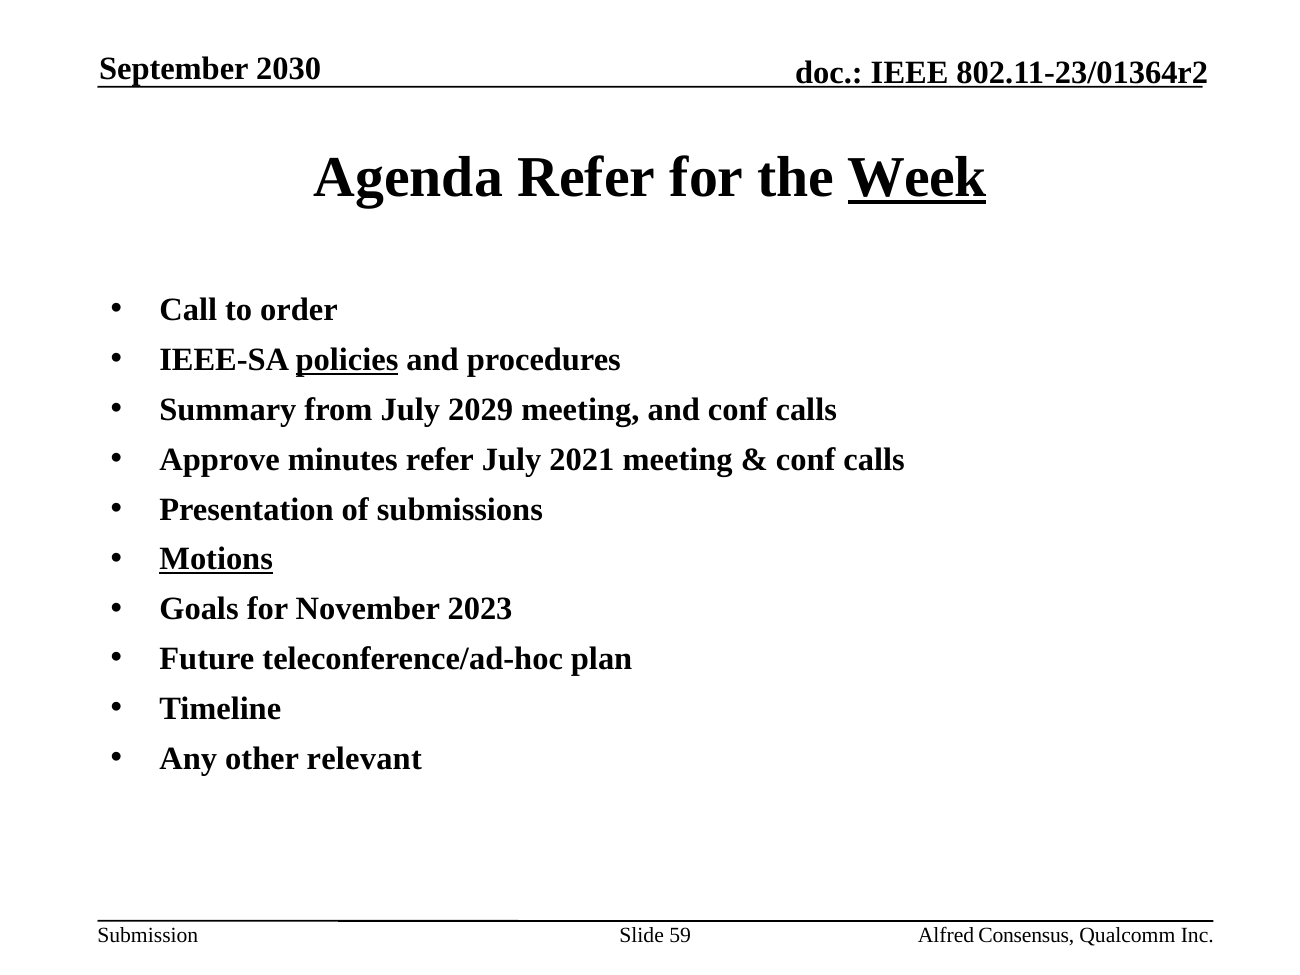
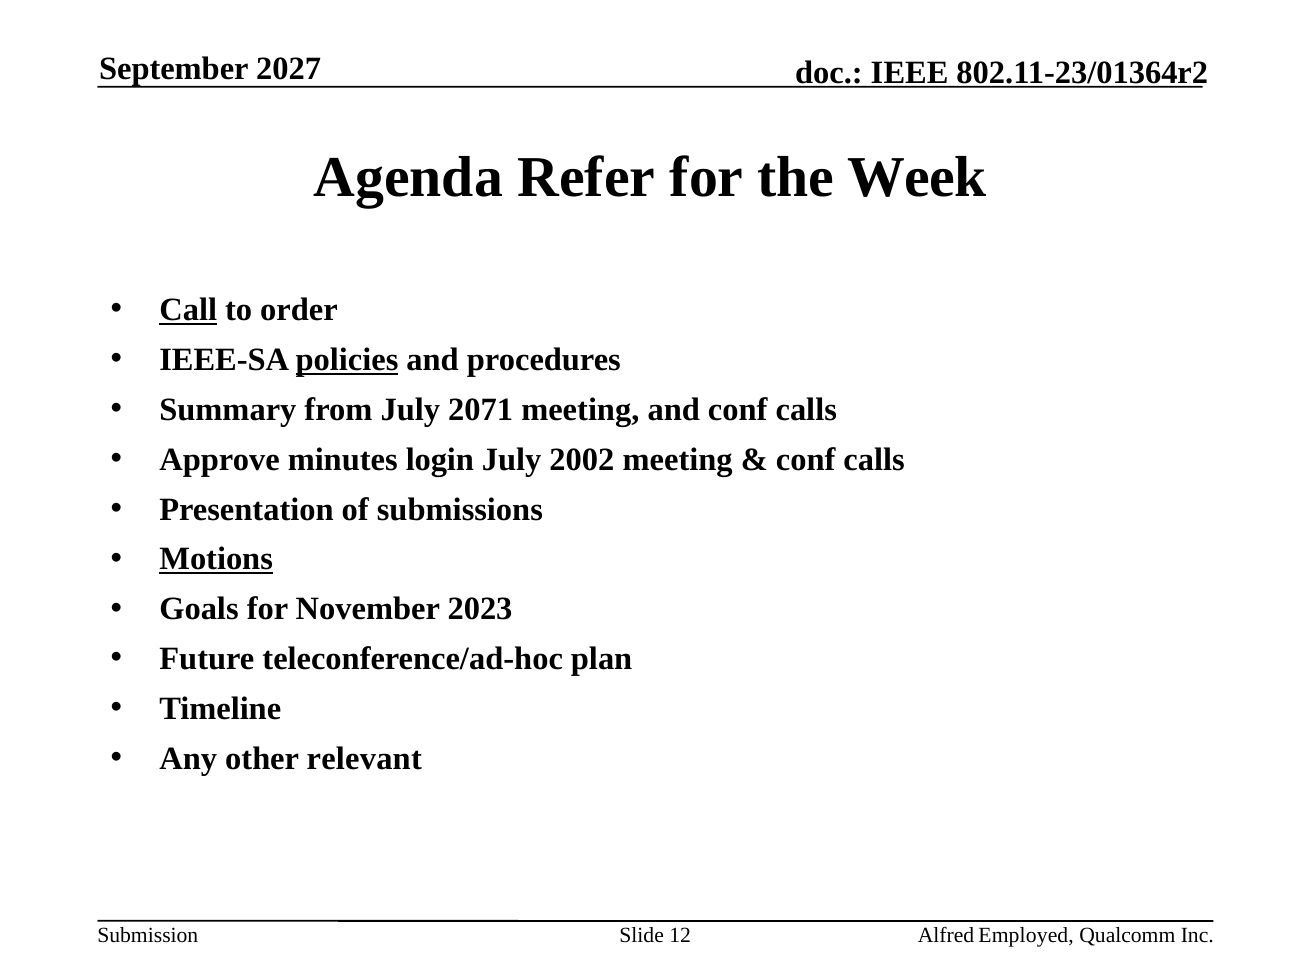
2030: 2030 -> 2027 (289, 69)
Week underline: present -> none (917, 177)
Call underline: none -> present (188, 310)
2029: 2029 -> 2071 (481, 410)
minutes refer: refer -> login (440, 460)
2021: 2021 -> 2002 (582, 460)
59: 59 -> 12 (680, 935)
Consensus: Consensus -> Employed (1026, 935)
